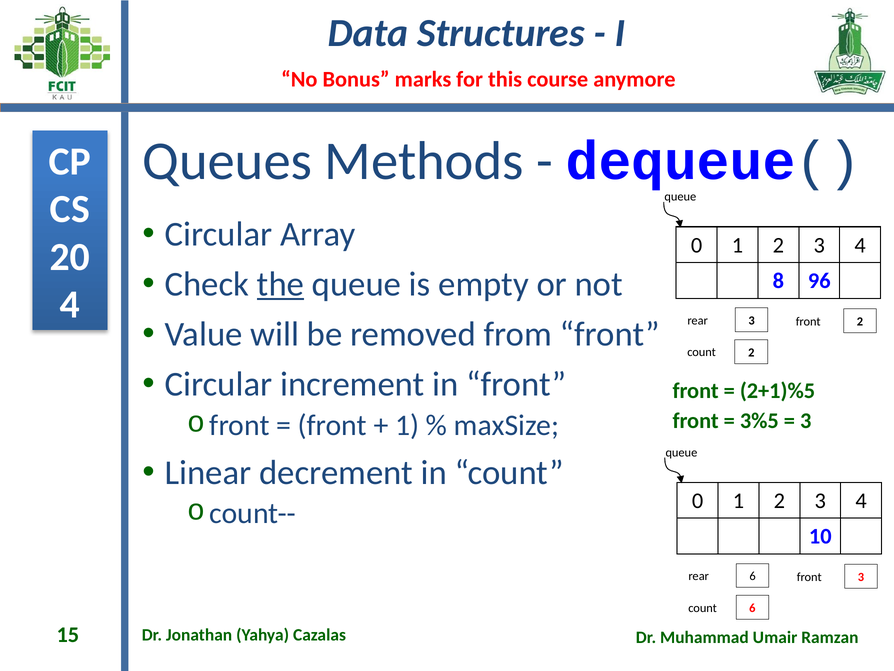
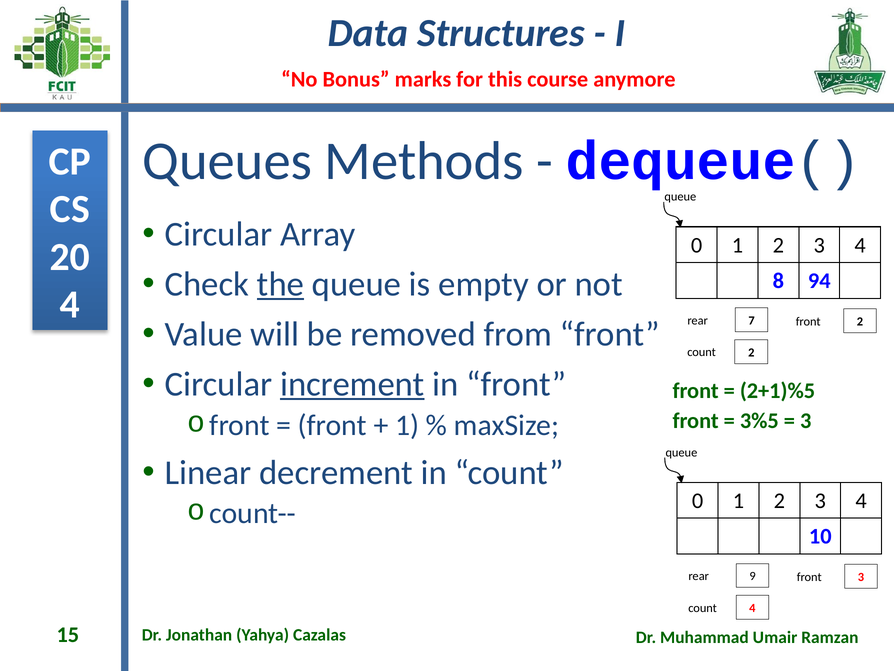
96: 96 -> 94 (819, 281)
rear 3: 3 -> 7 (752, 320)
increment underline: none -> present (352, 384)
rear 6: 6 -> 9 (753, 576)
count 6: 6 -> 4 (752, 608)
